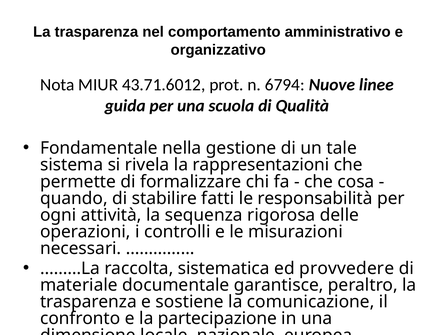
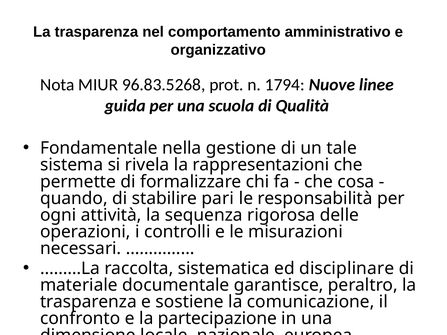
43.71.6012: 43.71.6012 -> 96.83.5268 (164, 85)
6794: 6794 -> 1794 (285, 85)
fatti: fatti -> pari (218, 198)
provvedere: provvedere -> disciplinare (347, 269)
